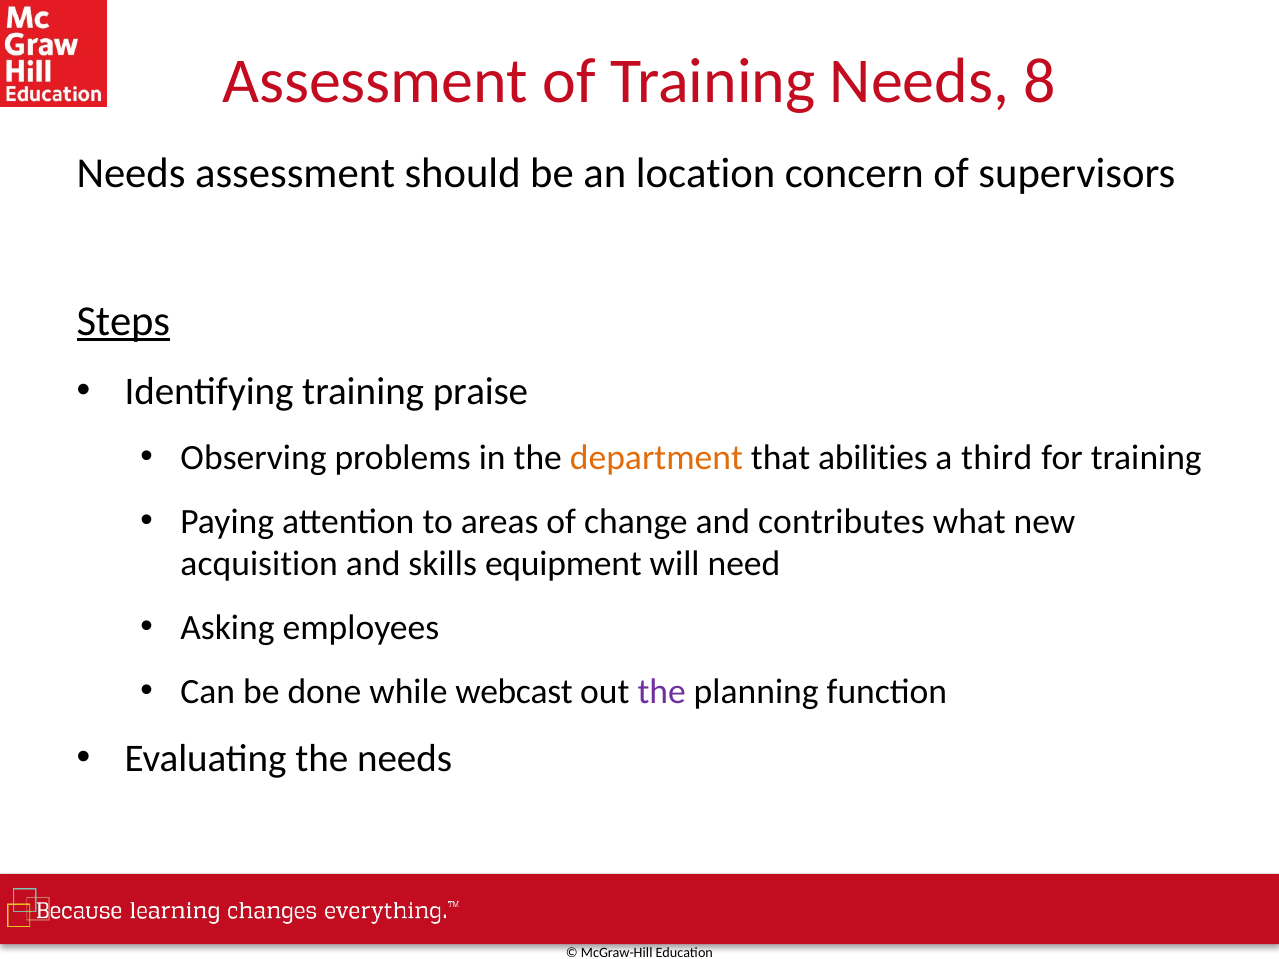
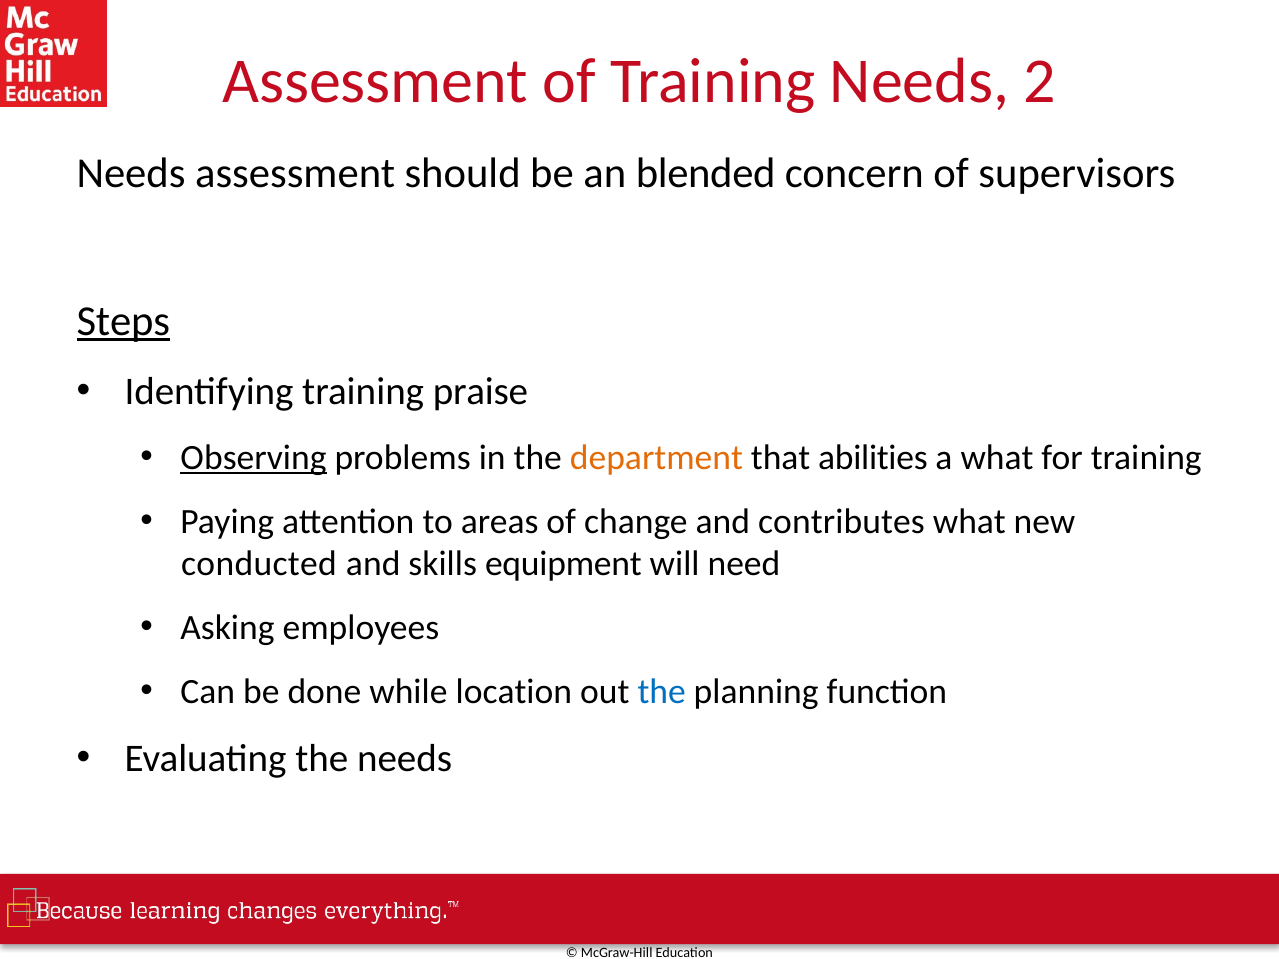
8: 8 -> 2 (1040, 81)
location: location -> blended (706, 173)
Observing underline: none -> present (253, 458)
a third: third -> what (997, 458)
acquisition: acquisition -> conducted (259, 564)
webcast: webcast -> location (514, 692)
the colour: purple -> blue (662, 692)
